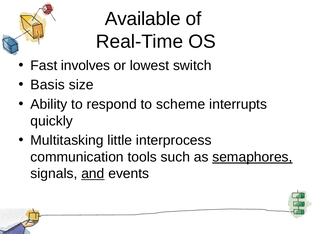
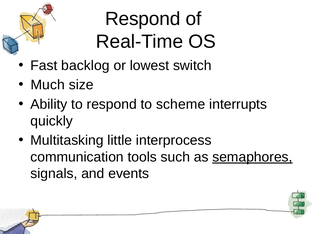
Available: Available -> Respond (143, 19)
involves: involves -> backlog (85, 65)
Basis: Basis -> Much (48, 85)
and underline: present -> none (93, 174)
